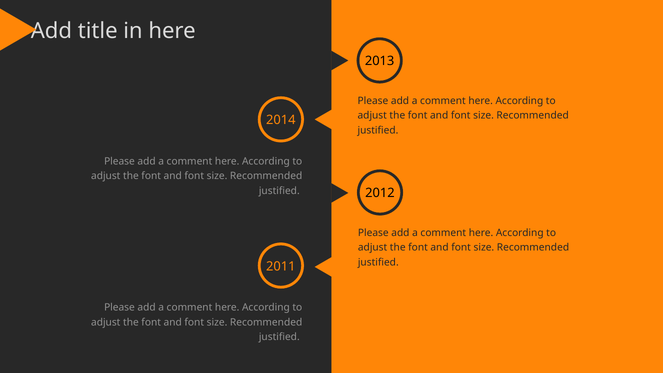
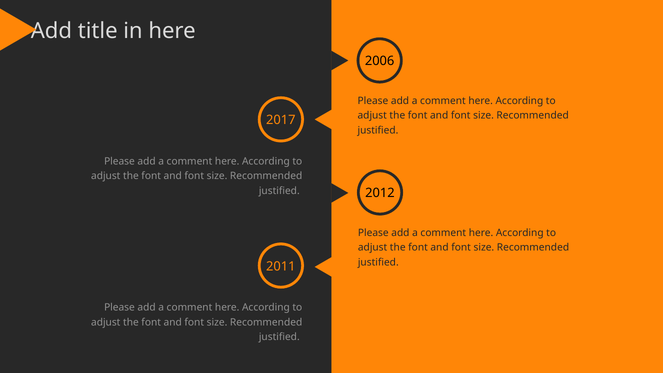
2013: 2013 -> 2006 (380, 61)
2014: 2014 -> 2017 (281, 120)
